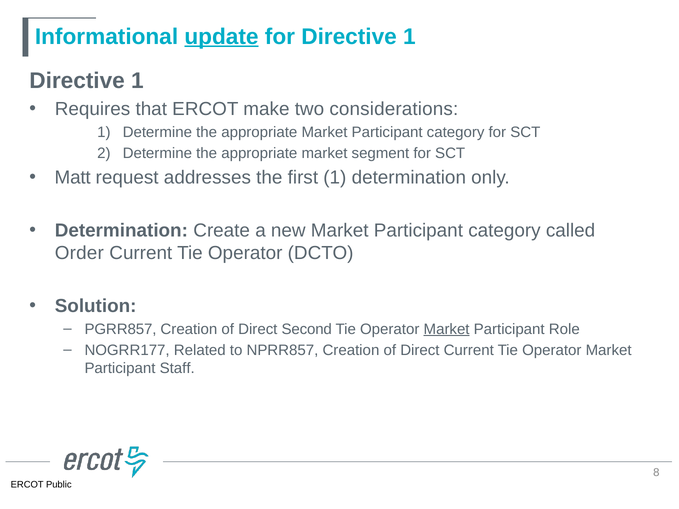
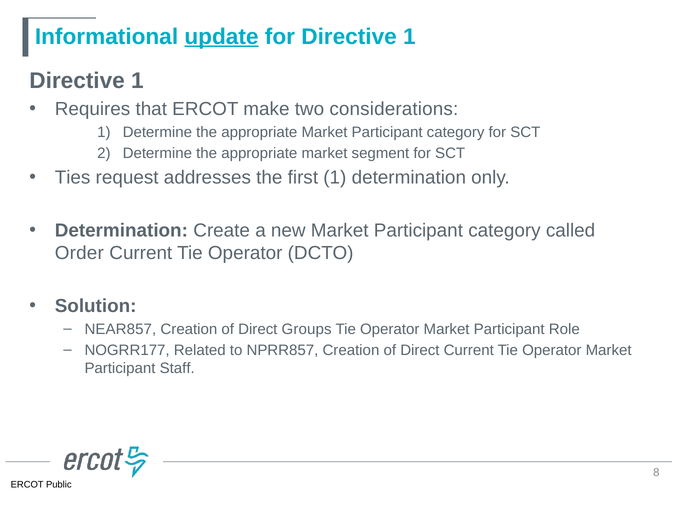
Matt: Matt -> Ties (73, 178)
PGRR857: PGRR857 -> NEAR857 (120, 329)
Second: Second -> Groups (307, 329)
Market underline: present -> none (447, 329)
